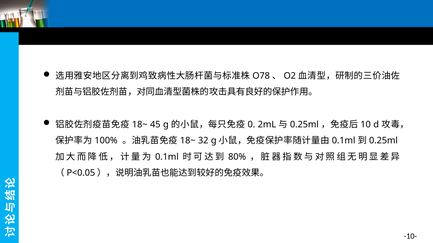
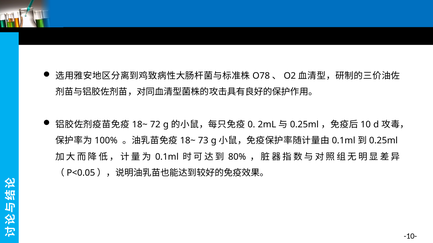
45: 45 -> 72 (155, 125)
32: 32 -> 73 (203, 141)
